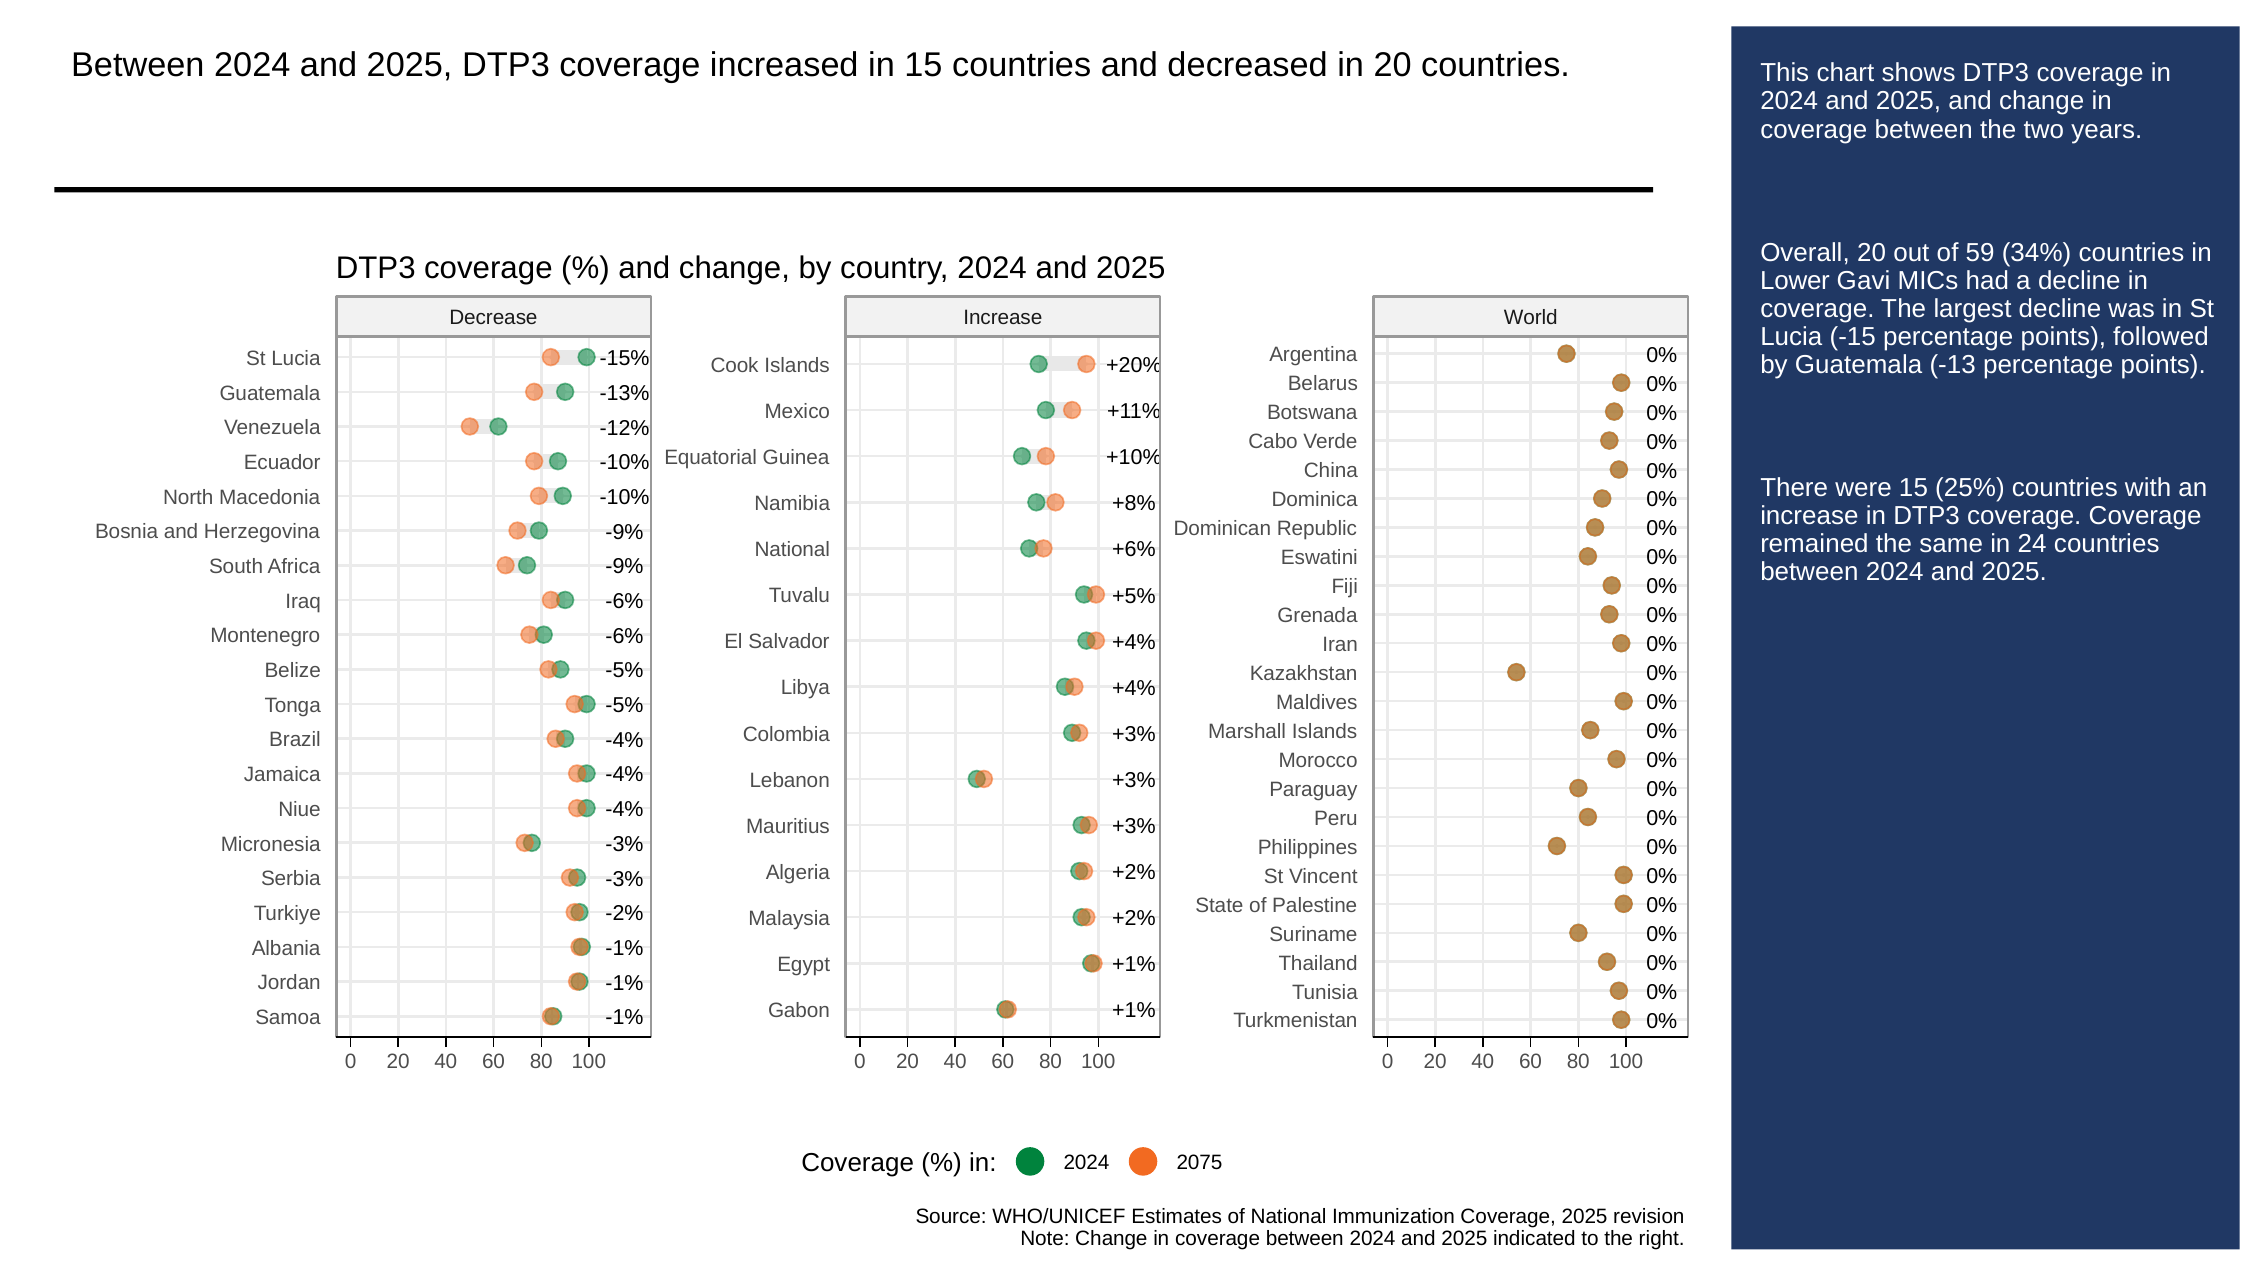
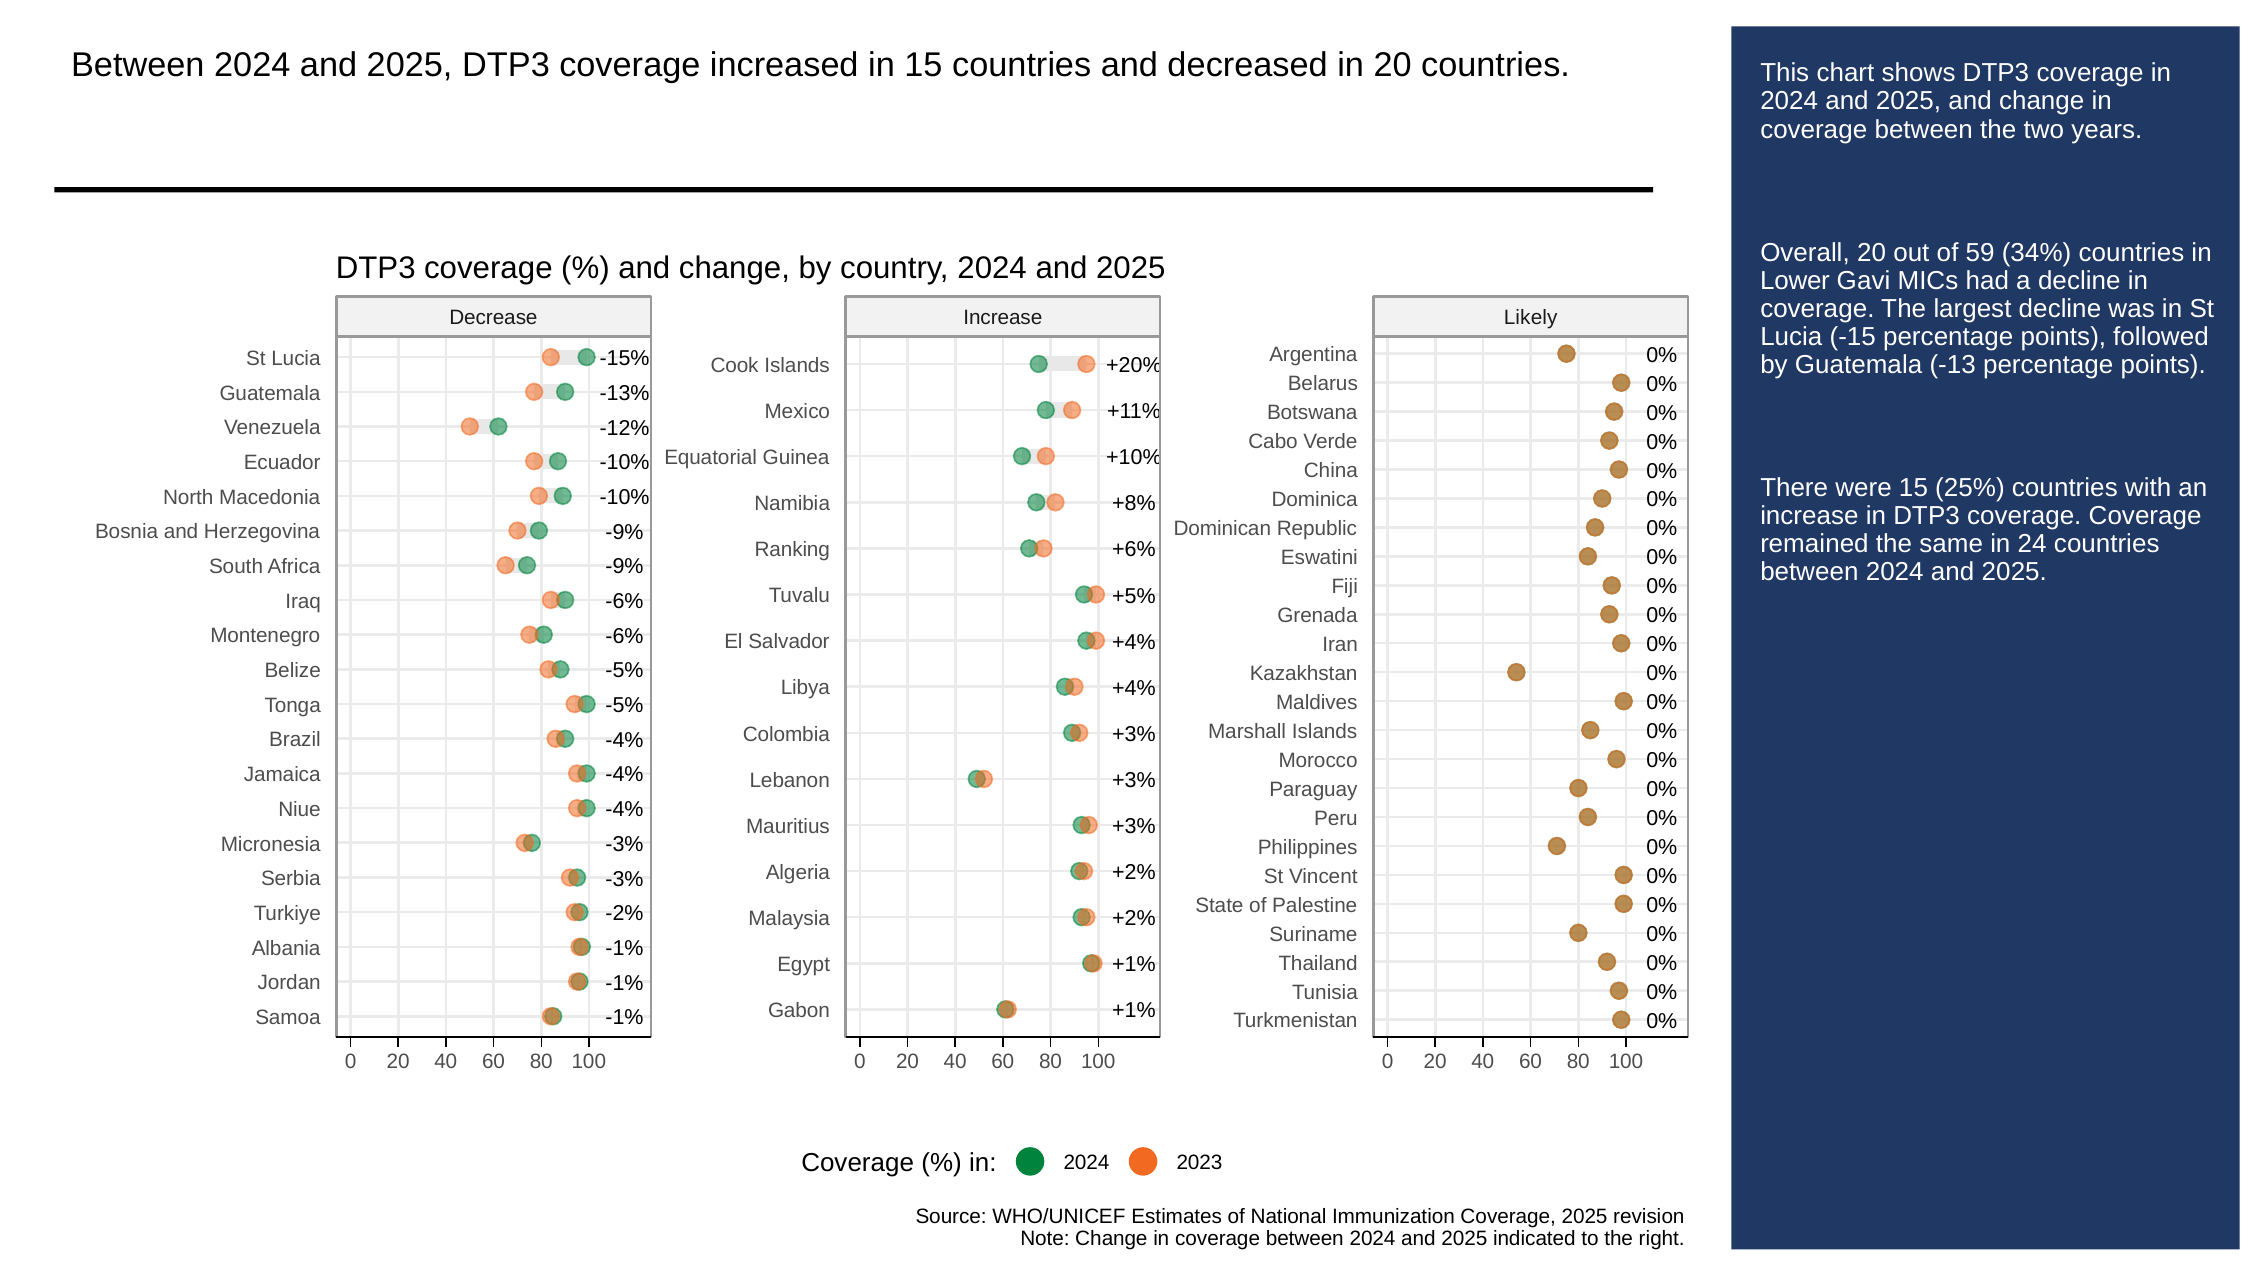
World: World -> Likely (1531, 318)
National: National -> Ranking (792, 550)
2075: 2075 -> 2023 (1199, 1163)
